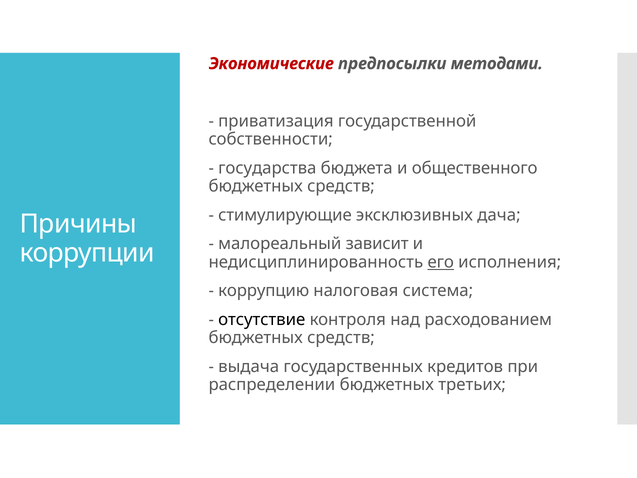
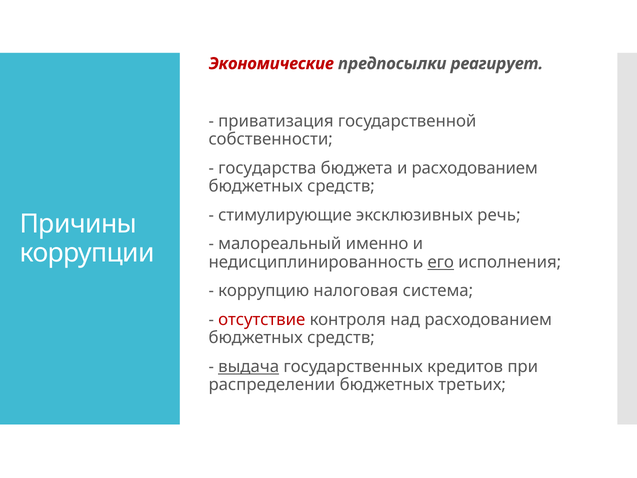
методами: методами -> реагирует (497, 64)
и общественного: общественного -> расходованием (475, 168)
дача: дача -> речь (499, 215)
зависит: зависит -> именно (377, 244)
отсутствие colour: black -> red (262, 319)
выдача underline: none -> present (249, 366)
